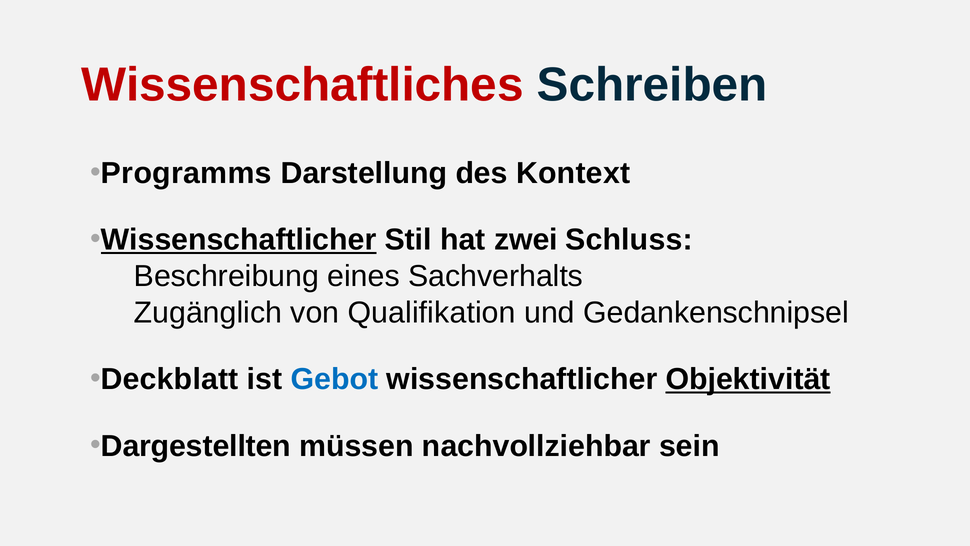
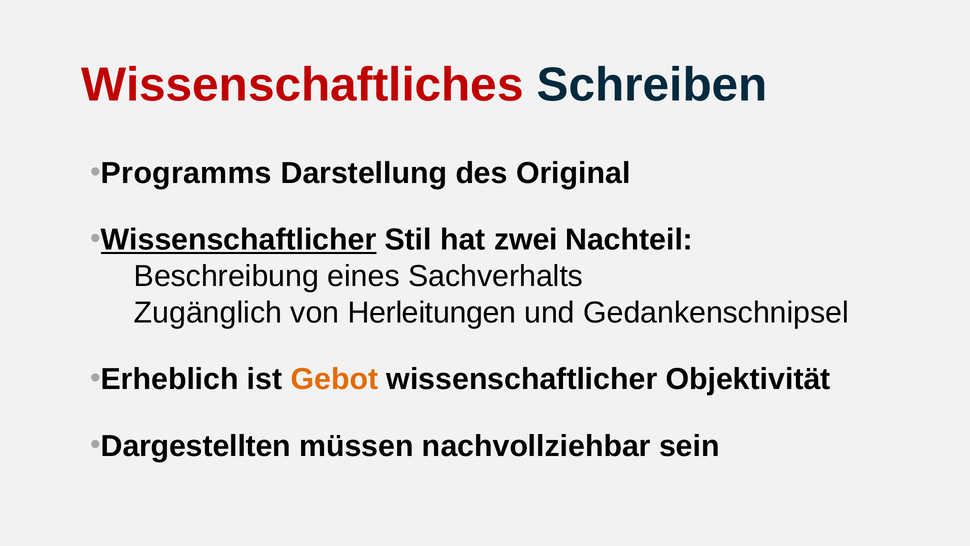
Kontext: Kontext -> Original (573, 173)
Schluss: Schluss -> Nachteil (629, 240)
Qualifikation: Qualifikation -> Herleitungen (432, 312)
Deckblatt: Deckblatt -> Erheblich (170, 379)
Gebot colour: blue -> orange (334, 379)
Objektivität underline: present -> none (748, 379)
